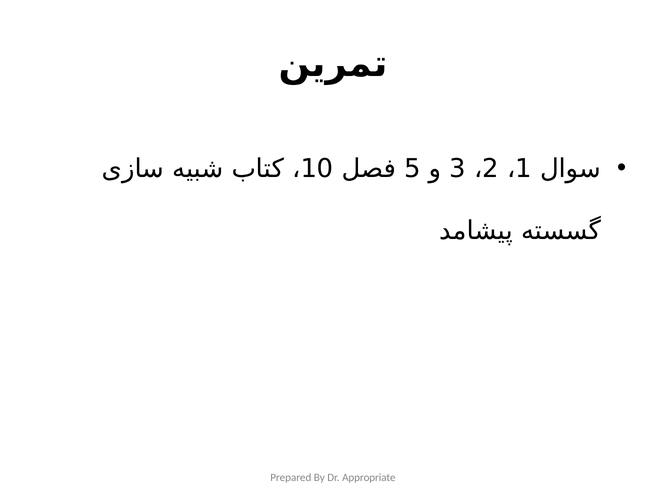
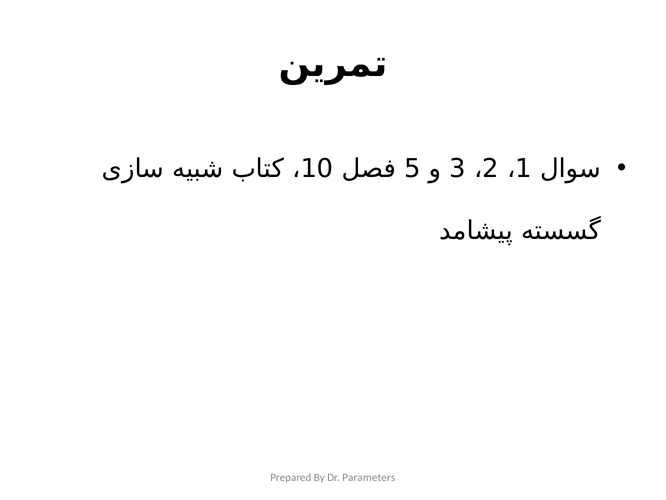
Appropriate: Appropriate -> Parameters (369, 477)
